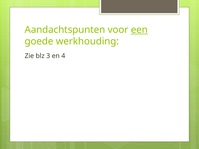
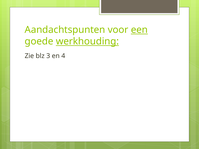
werkhouding underline: none -> present (87, 41)
